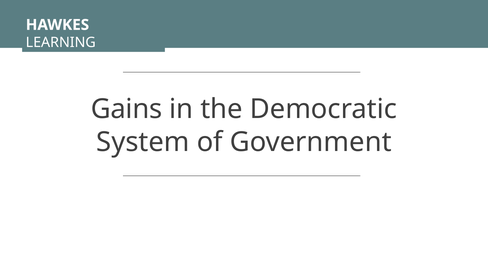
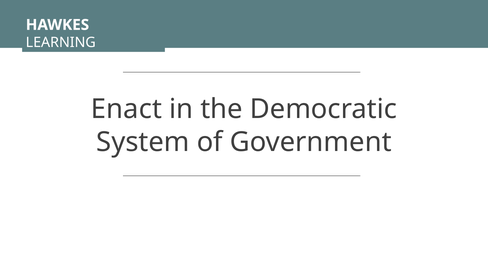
Gains: Gains -> Enact (126, 109)
